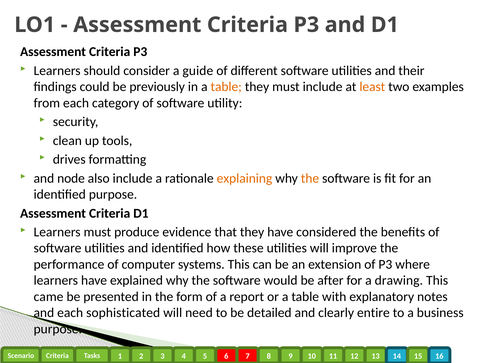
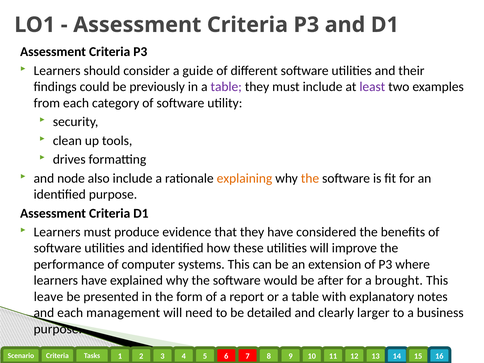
table colour: orange -> purple (226, 87)
least colour: orange -> purple (372, 87)
drawing: drawing -> brought (399, 280)
came: came -> leave (49, 297)
sophisticated: sophisticated -> management (123, 313)
entire: entire -> larger (373, 313)
